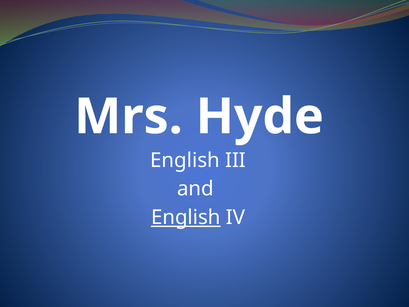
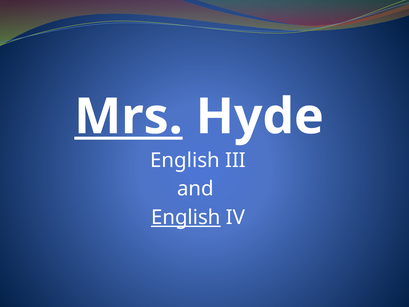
Mrs underline: none -> present (128, 117)
